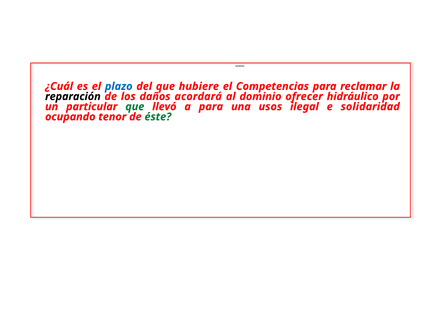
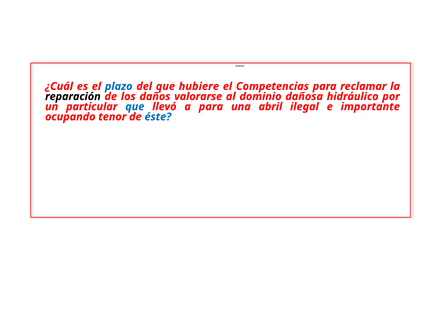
acordará: acordará -> valorarse (198, 97)
ofrecer: ofrecer -> dañosa (304, 97)
que colour: green -> blue (135, 107)
usos: usos -> abril (270, 107)
solidaridad: solidaridad -> importante (370, 107)
éste colour: green -> blue (158, 117)
